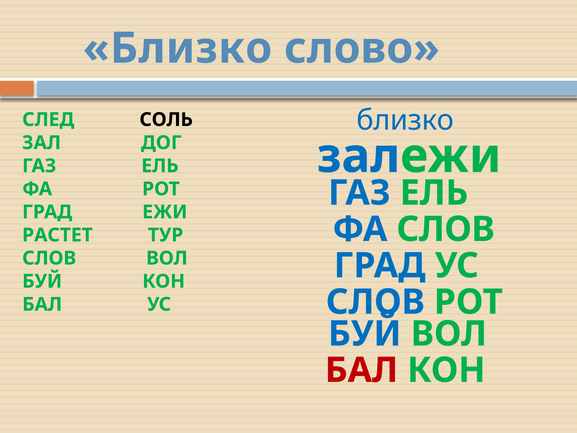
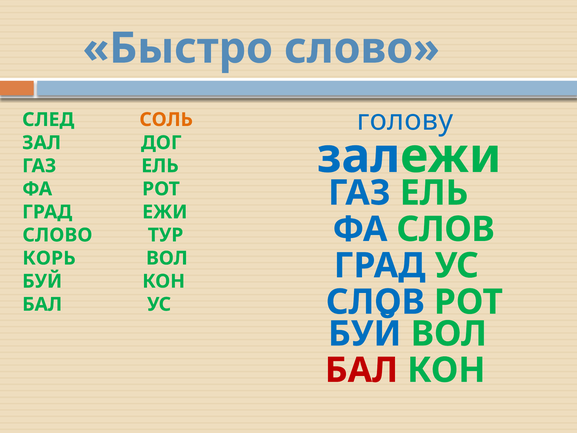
Близко: Близко -> Быстро (178, 48)
близко: близко -> голову (405, 120)
СОЛЬ colour: black -> orange (166, 120)
РАСТЕТ: РАСТЕТ -> СЛОВО (57, 235)
СЛОВ: СЛОВ -> КОРЬ (49, 258)
